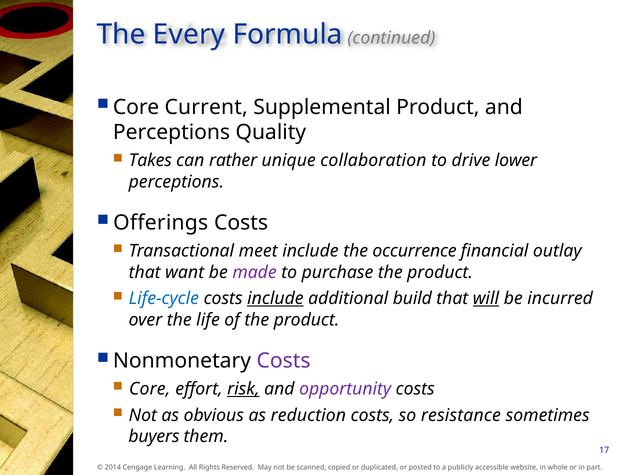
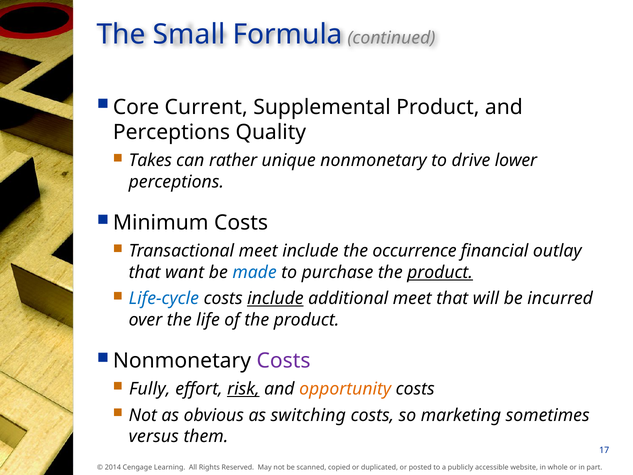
Every: Every -> Small (189, 34)
unique collaboration: collaboration -> nonmonetary (373, 161)
Offerings: Offerings -> Minimum (161, 223)
made colour: purple -> blue (255, 272)
product underline: none -> present (440, 272)
additional build: build -> meet (412, 298)
will underline: present -> none (486, 298)
Core: Core -> Fully (150, 389)
opportunity colour: purple -> orange (345, 389)
reduction: reduction -> switching (308, 415)
resistance: resistance -> marketing (461, 415)
buyers: buyers -> versus (154, 436)
